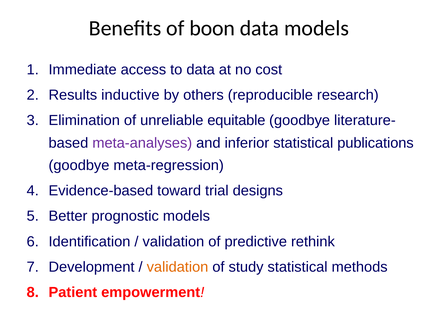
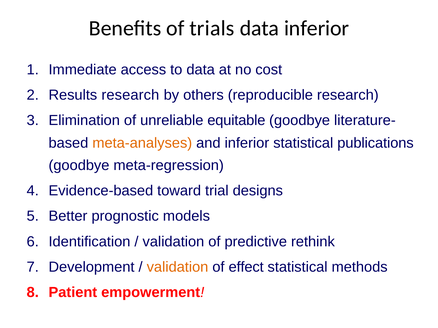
boon: boon -> trials (212, 28)
data models: models -> inferior (317, 28)
Results inductive: inductive -> research (130, 95)
meta-analyses colour: purple -> orange (142, 143)
study: study -> effect (246, 267)
